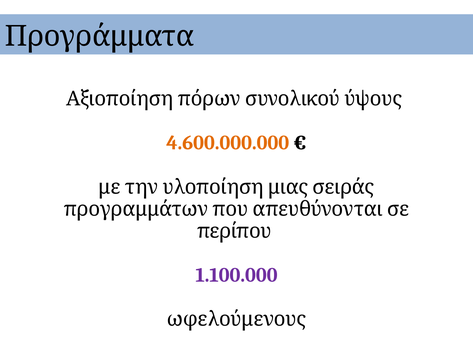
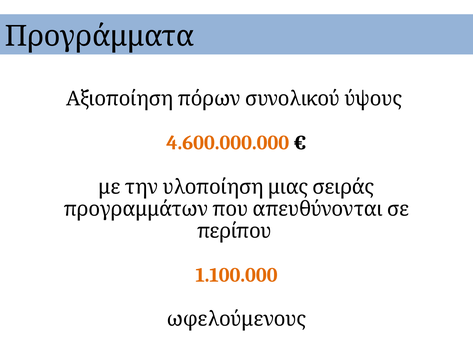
1.100.000 colour: purple -> orange (237, 275)
